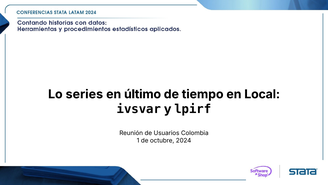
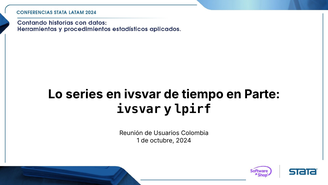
en último: último -> ivsvar (143, 94)
Local: Local -> Parte (262, 94)
